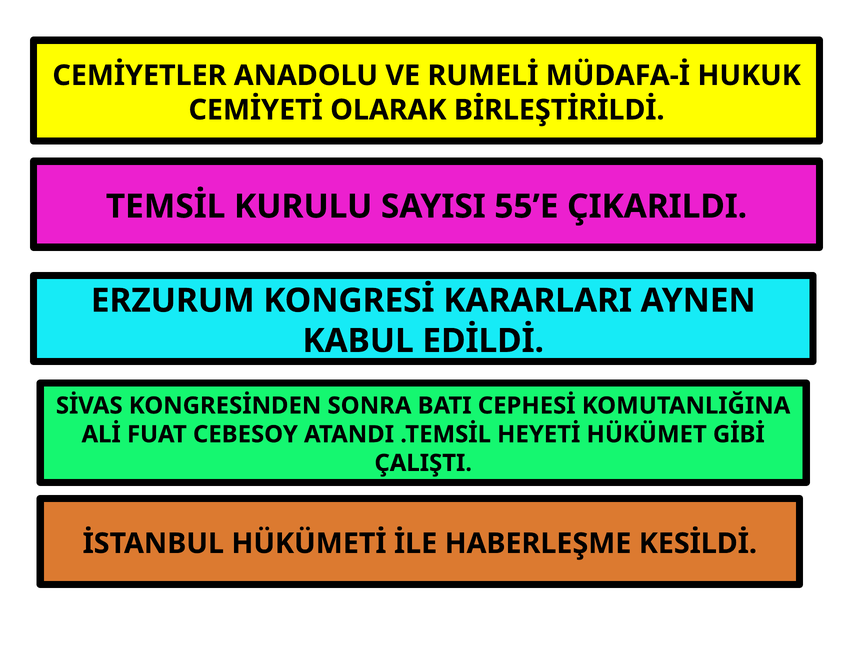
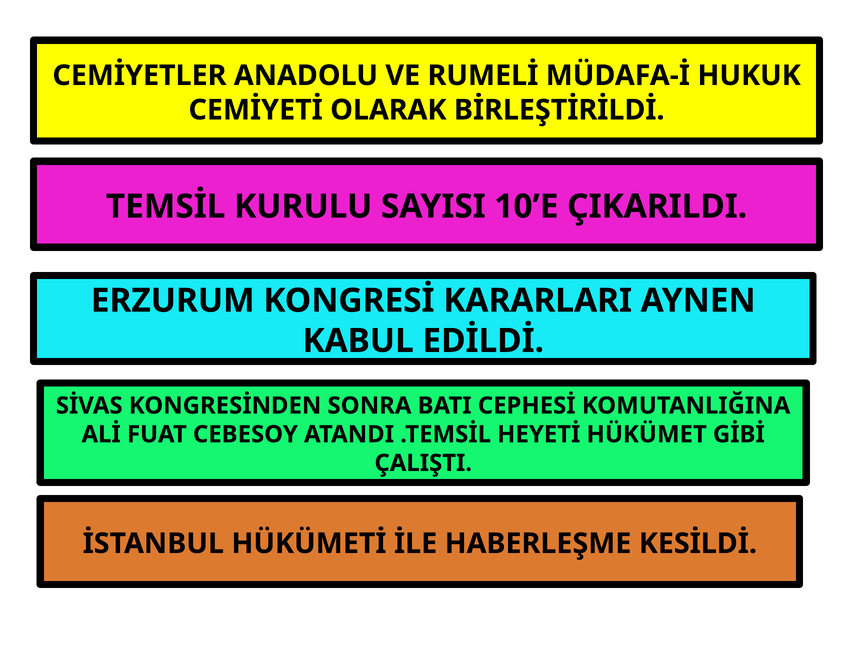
55’E: 55’E -> 10’E (526, 207)
